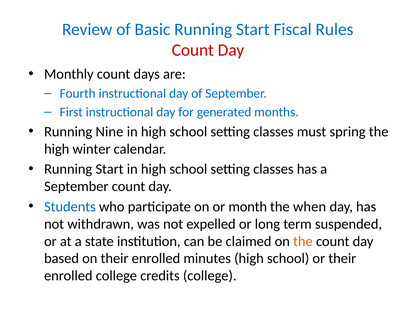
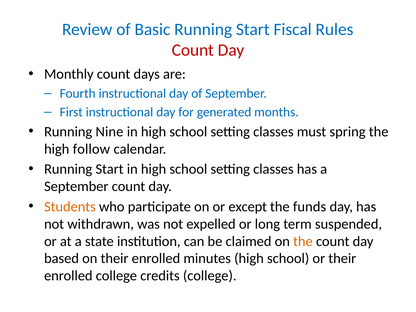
winter: winter -> follow (91, 149)
Students colour: blue -> orange (70, 207)
month: month -> except (248, 207)
when: when -> funds (310, 207)
